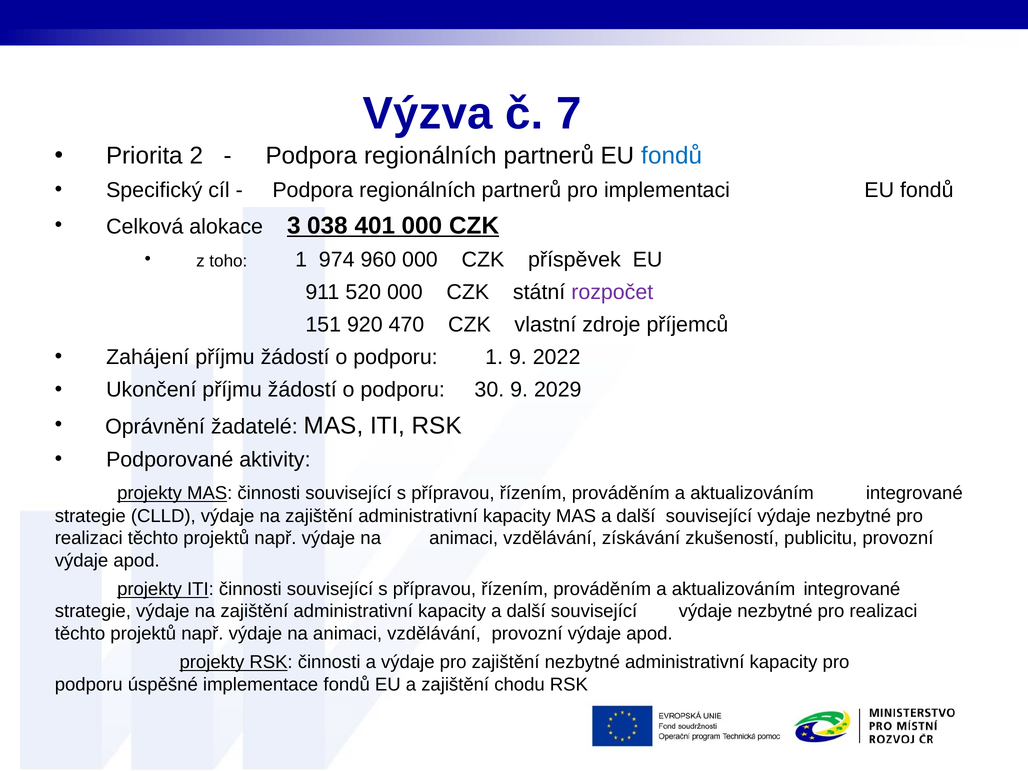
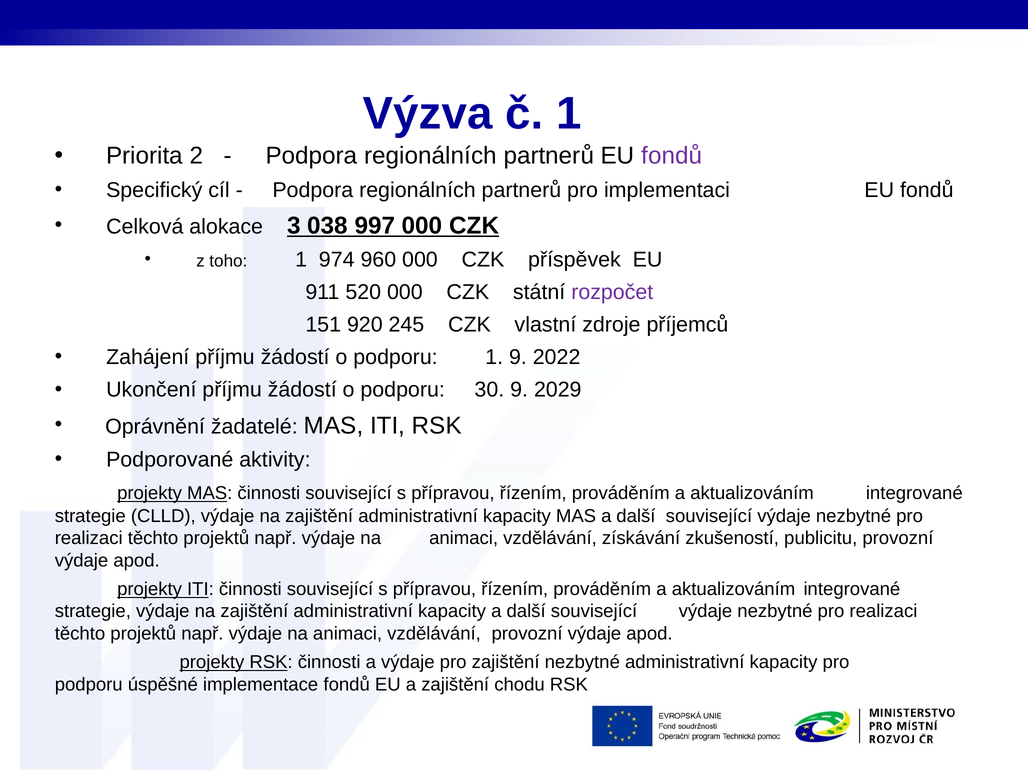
č 7: 7 -> 1 (569, 114)
fondů colour: blue -> purple (672, 156)
401: 401 -> 997 (375, 226)
470: 470 -> 245 (406, 325)
